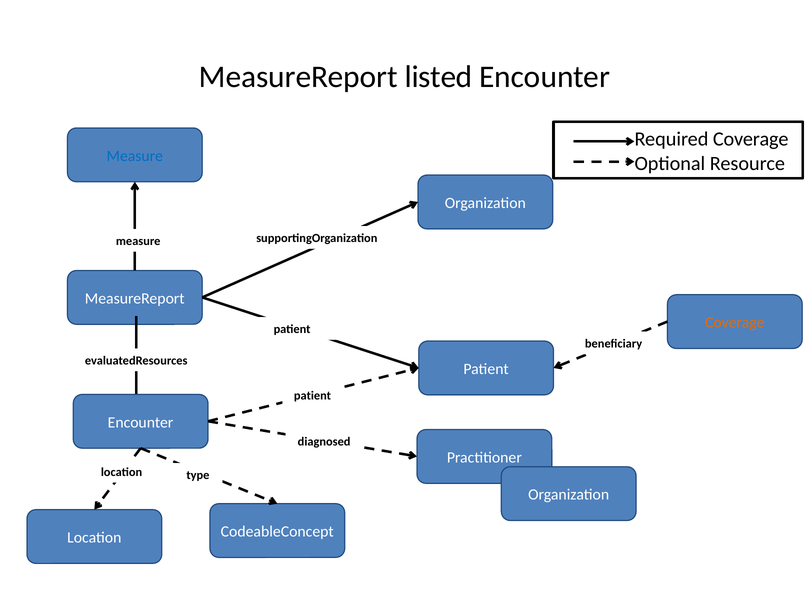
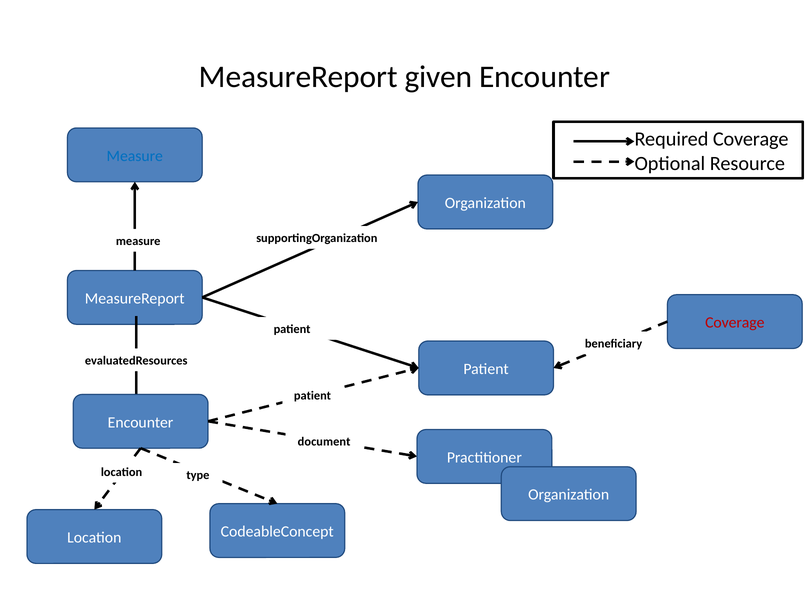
listed: listed -> given (439, 77)
Coverage colour: orange -> red (735, 323)
diagnosed: diagnosed -> document (324, 442)
